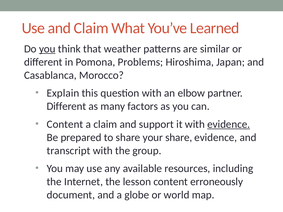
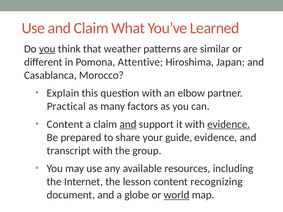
Problems: Problems -> Attentive (140, 62)
Different: Different -> Practical (66, 106)
and underline: none -> present (128, 124)
your share: share -> guide (179, 138)
erroneously: erroneously -> recognizing (217, 182)
world underline: none -> present (177, 195)
